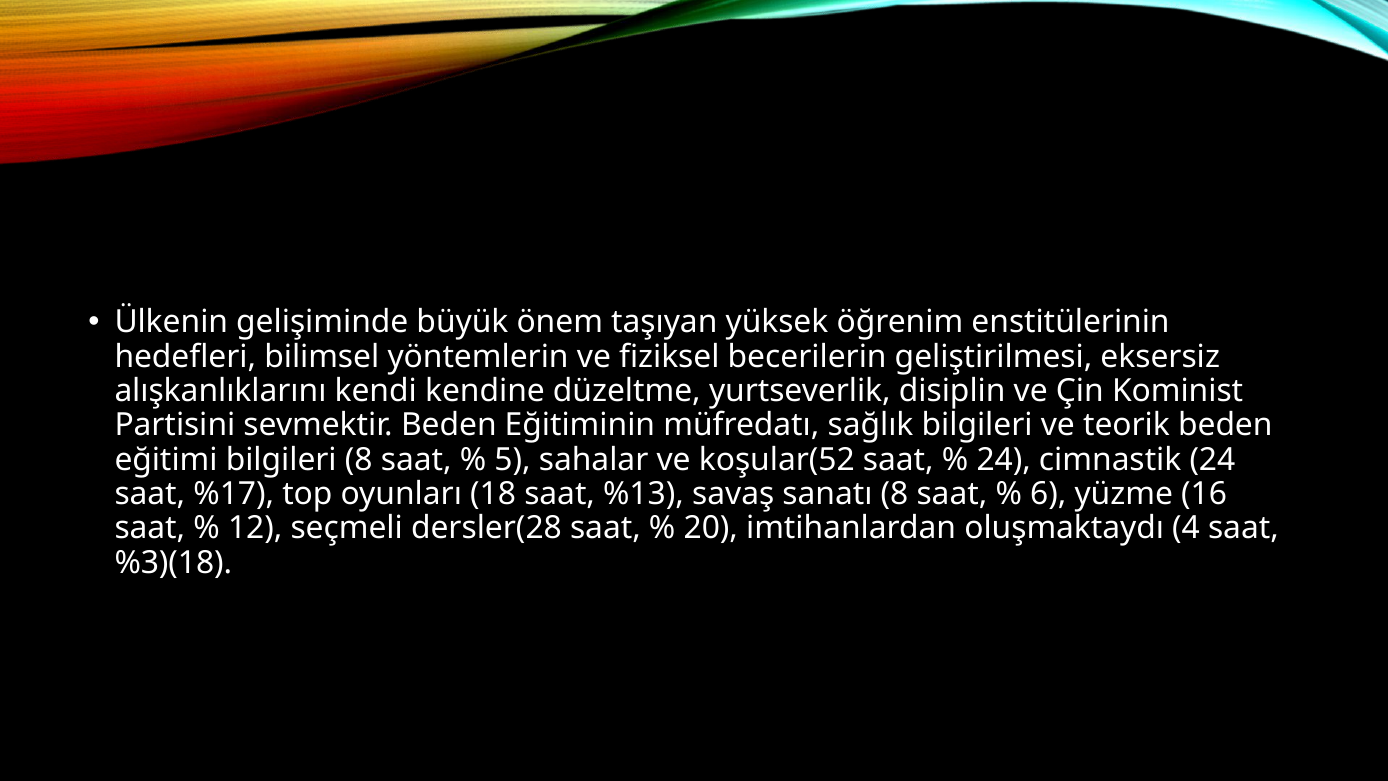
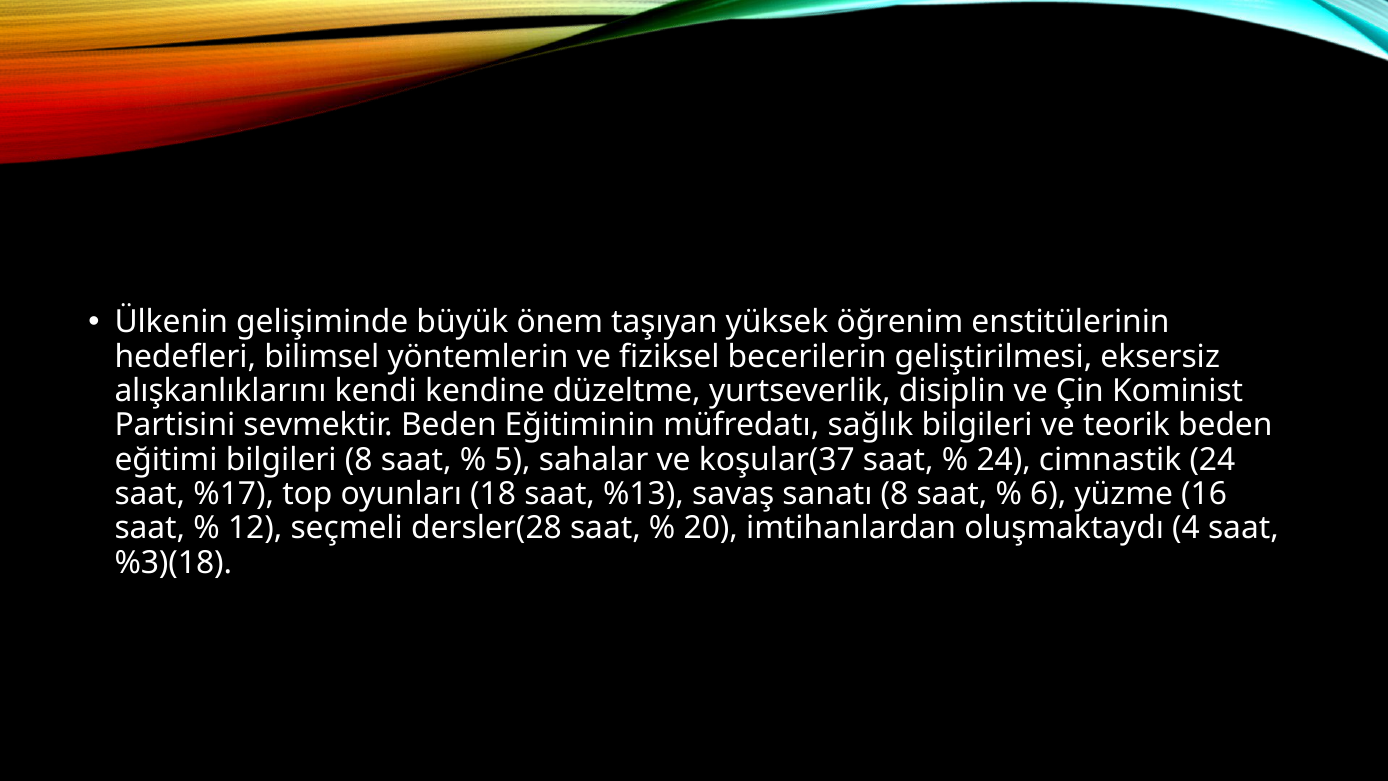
koşular(52: koşular(52 -> koşular(37 (777, 459)
